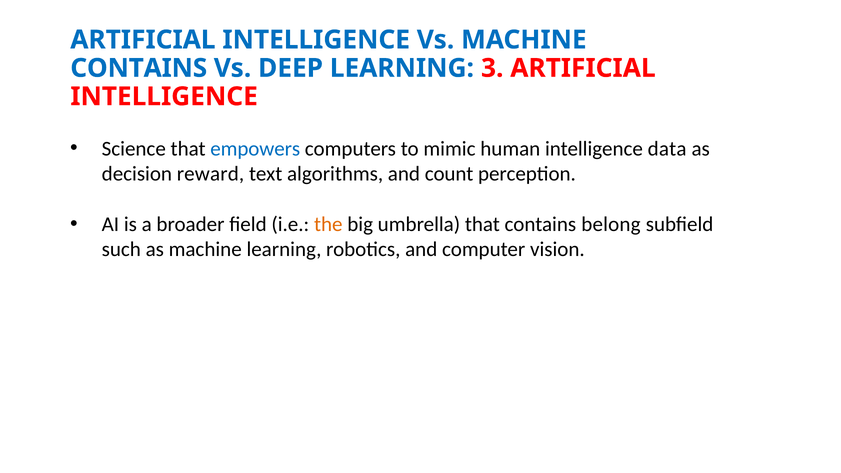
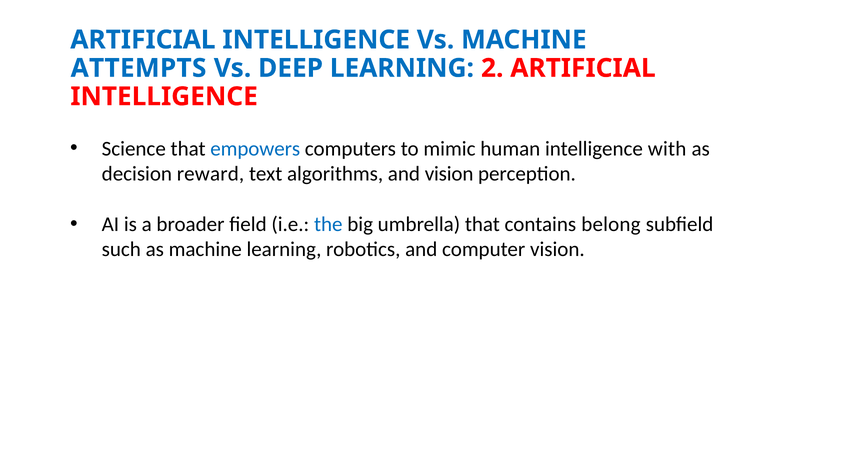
CONTAINS: CONTAINS -> ATTEMPTS (139, 68)
3: 3 -> 2 (492, 68)
data: data -> with (667, 149)
and count: count -> vision (449, 174)
the colour: orange -> blue (328, 224)
